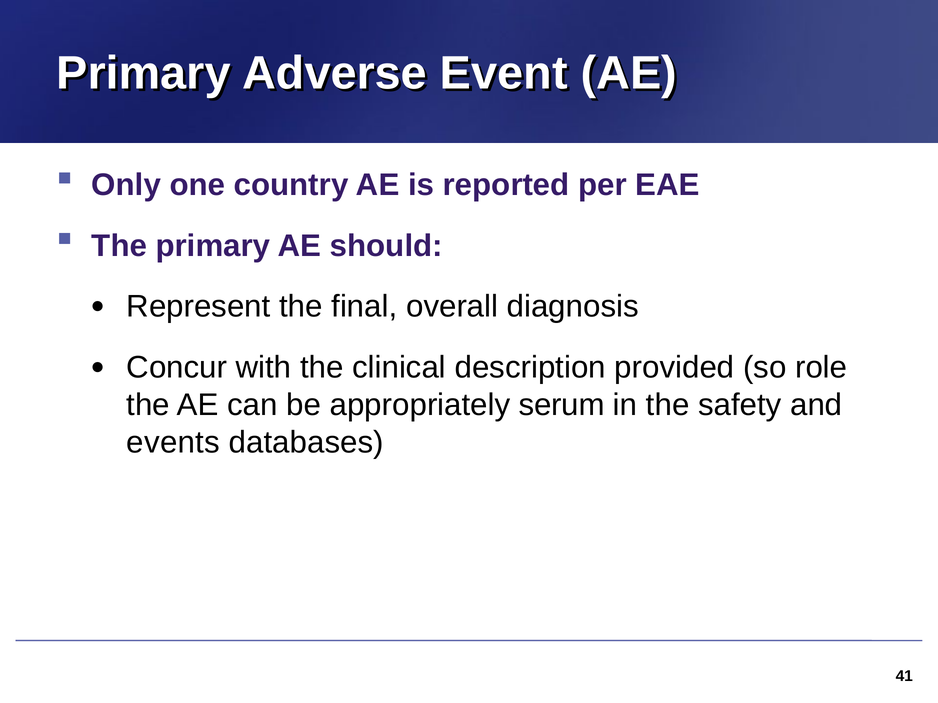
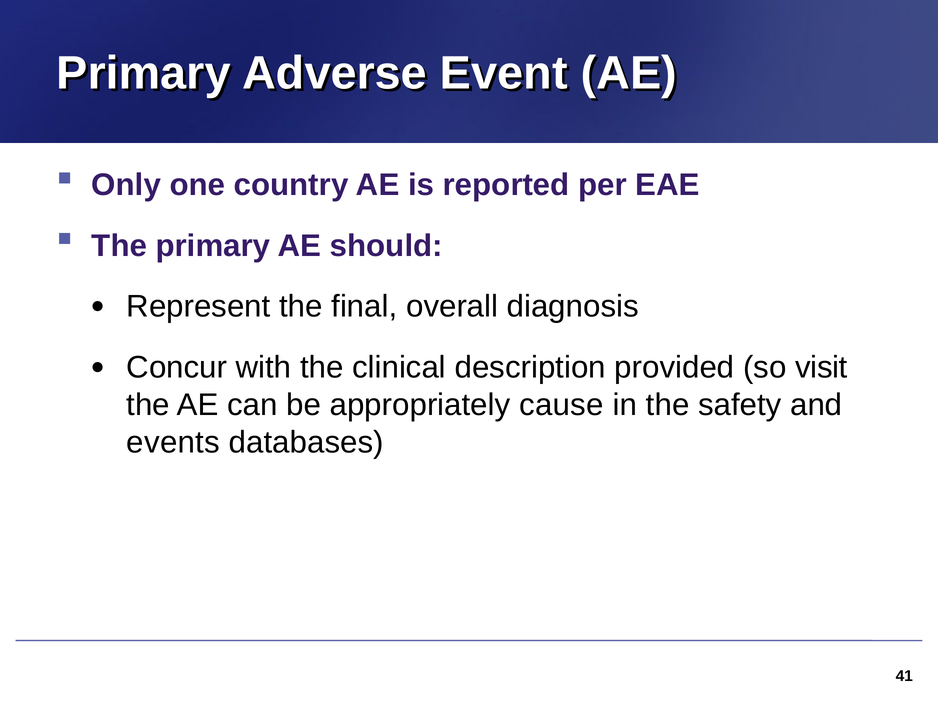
role: role -> visit (821, 368)
serum: serum -> cause (561, 405)
